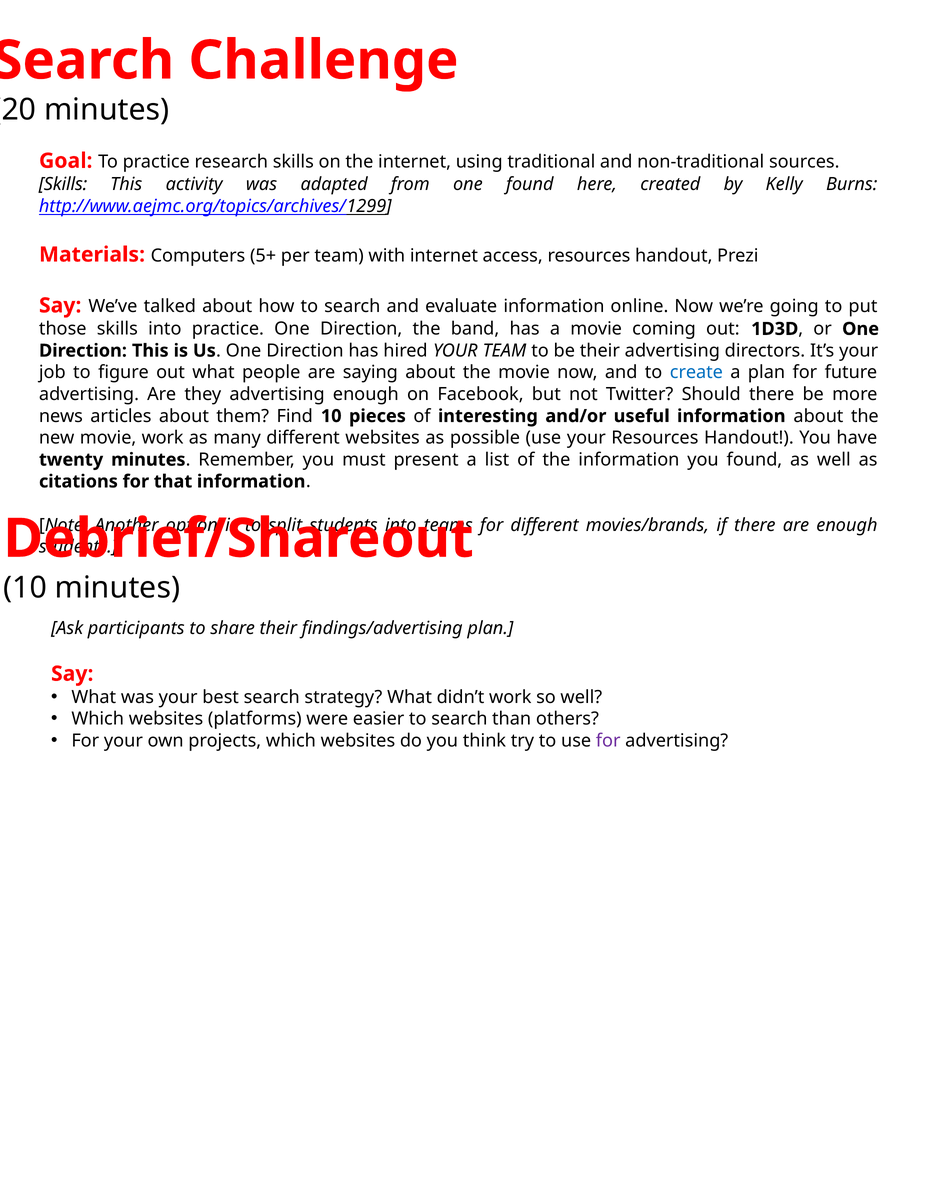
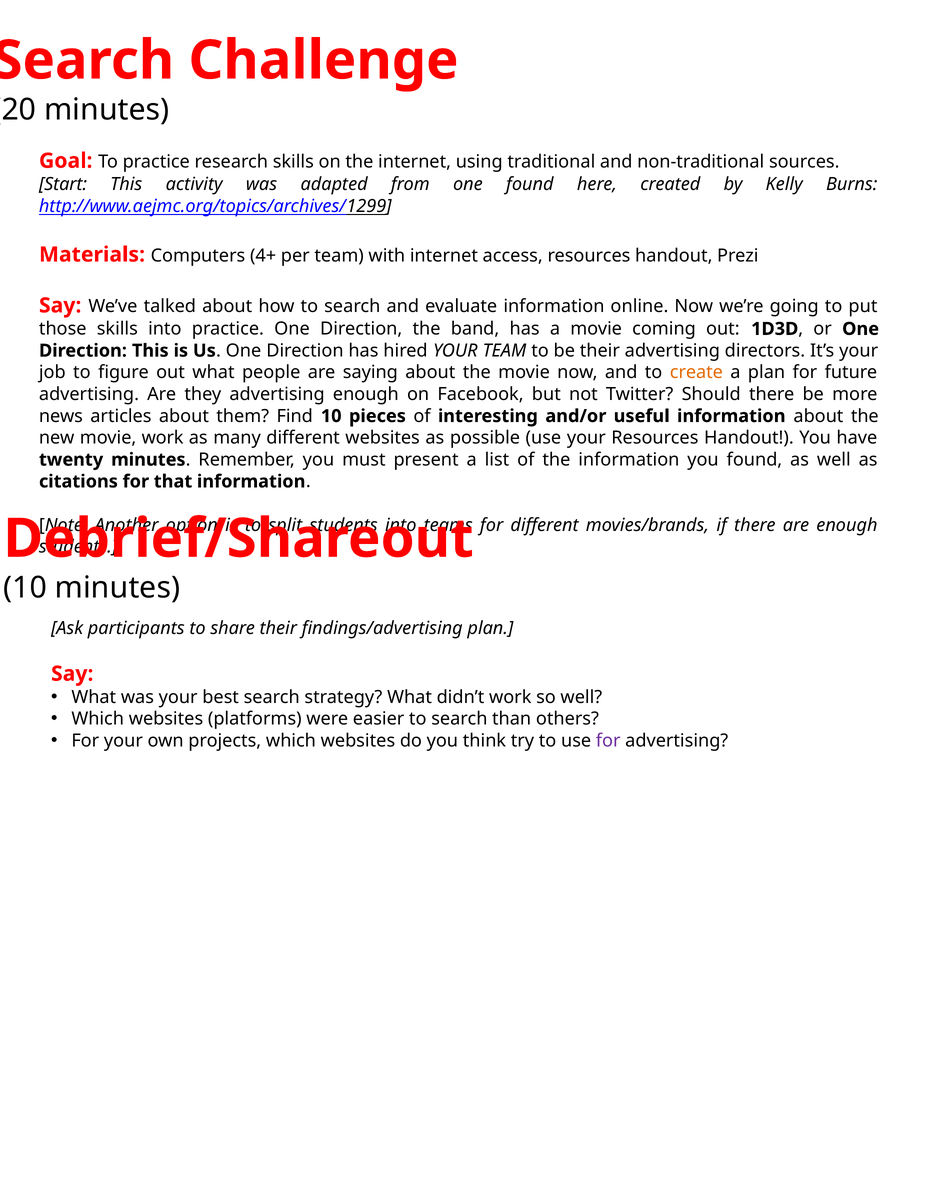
Skills: Skills -> Start (63, 184)
5+: 5+ -> 4+ (263, 255)
create colour: blue -> orange (696, 372)
